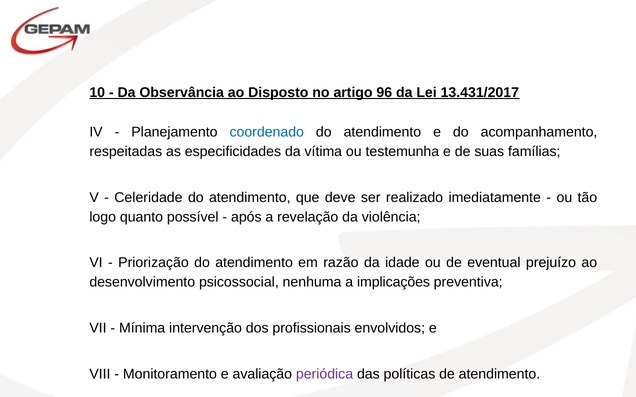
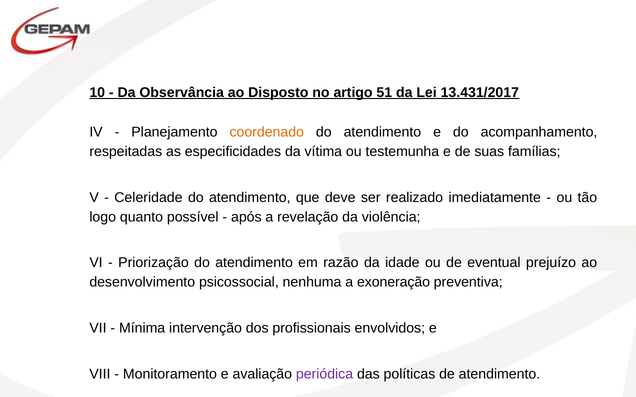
96: 96 -> 51 (384, 92)
coordenado colour: blue -> orange (267, 132)
implicações: implicações -> exoneração (394, 283)
